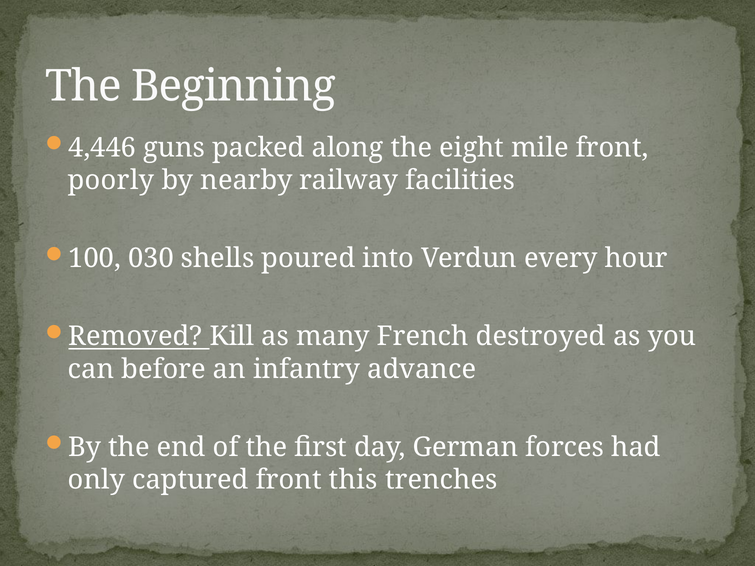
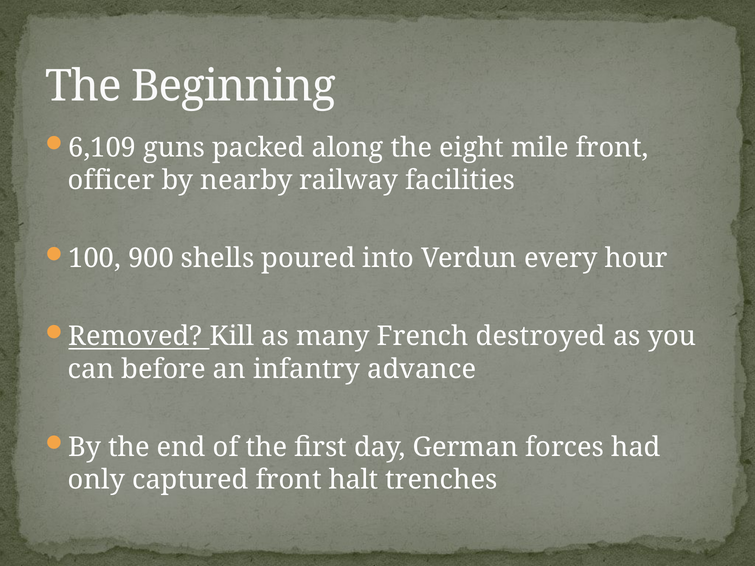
4,446: 4,446 -> 6,109 (102, 148)
poorly: poorly -> officer (111, 181)
030: 030 -> 900 (151, 259)
this: this -> halt (354, 480)
